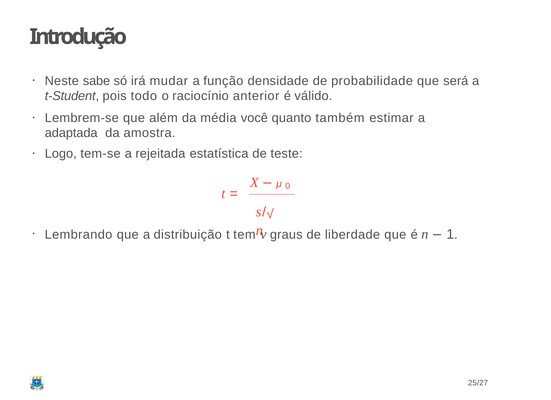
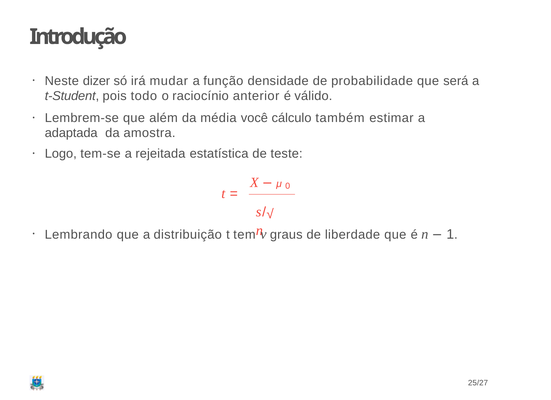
sabe: sabe -> dizer (96, 81)
quanto: quanto -> cálculo (292, 118)
